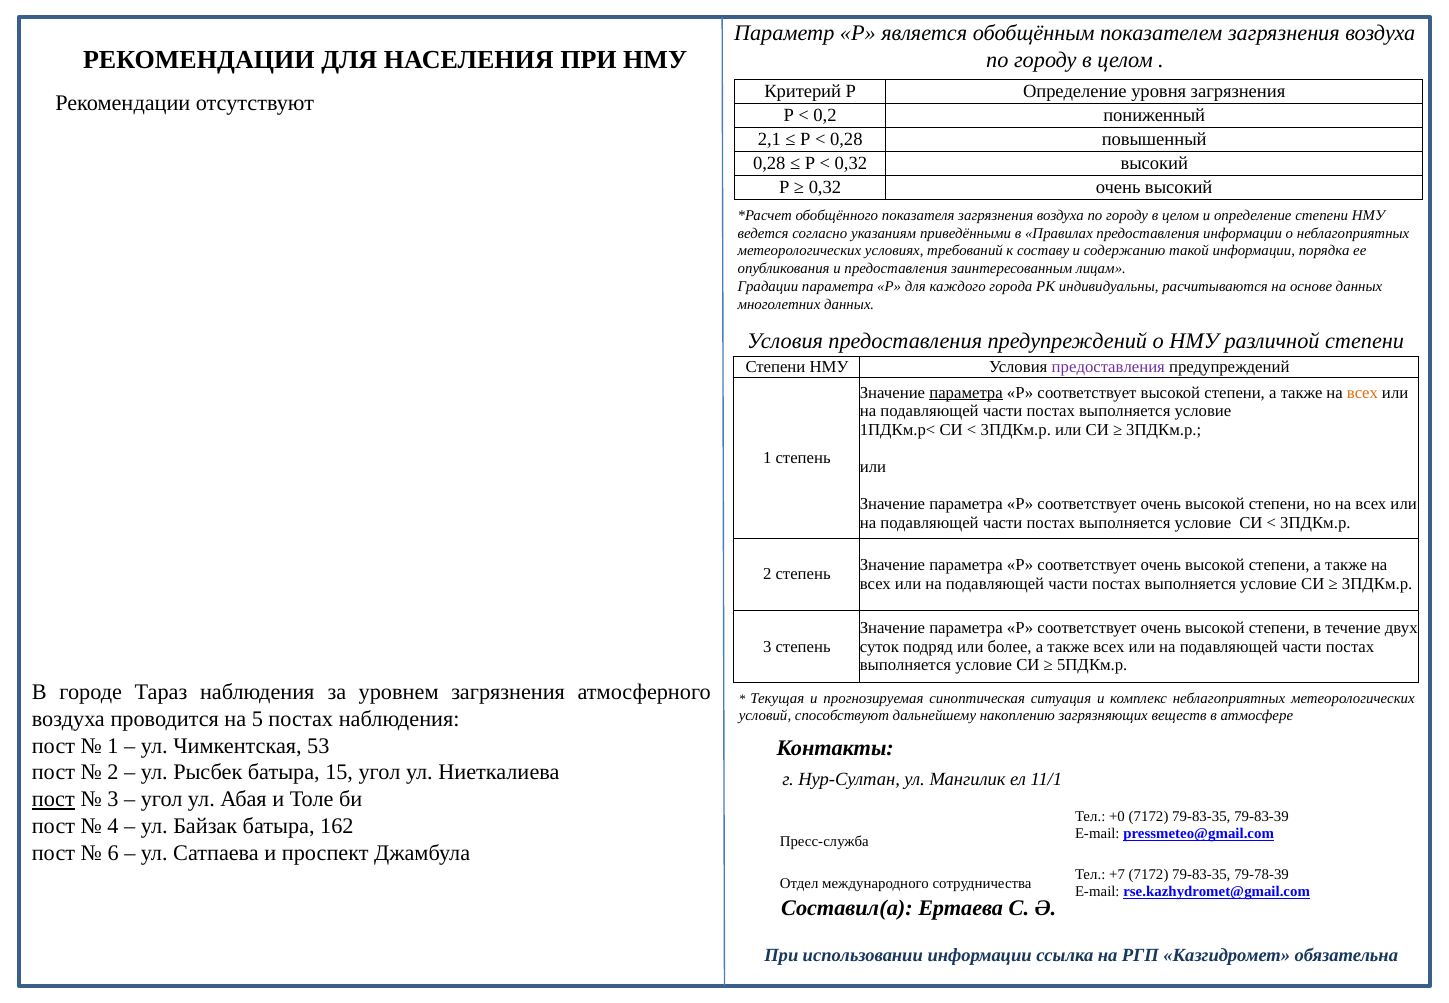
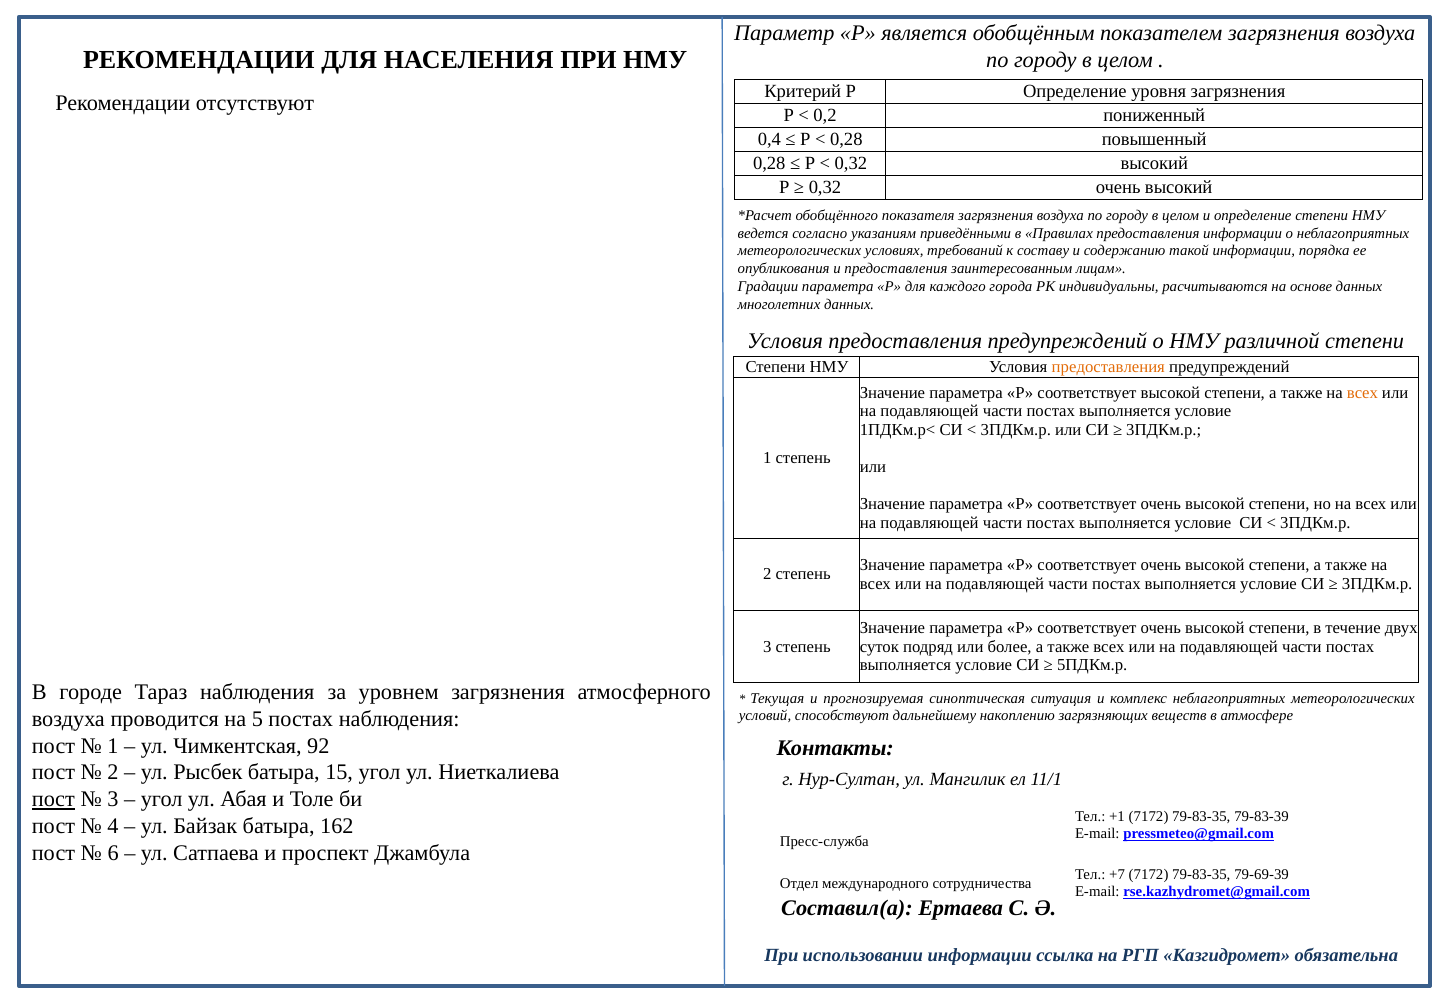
2,1: 2,1 -> 0,4 (769, 139)
предоставления colour: purple -> orange (1108, 367)
параметра underline: present -> none (966, 393)
53: 53 -> 92 (318, 746)
+0: +0 -> +1 (1117, 817)
79-78-39: 79-78-39 -> 79-69-39 (1262, 875)
